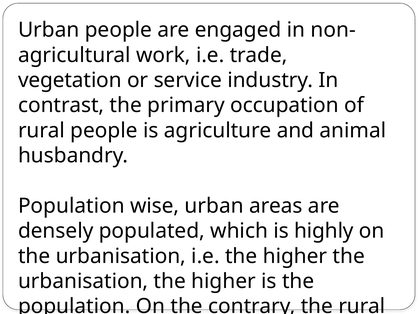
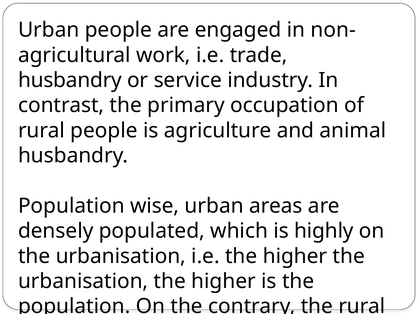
vegetation: vegetation -> husbandry (70, 80)
